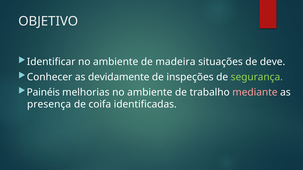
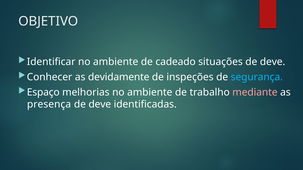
madeira: madeira -> cadeado (176, 62)
segurança colour: light green -> light blue (257, 77)
Painéis: Painéis -> Espaço (43, 92)
coifa: coifa -> deve (100, 105)
